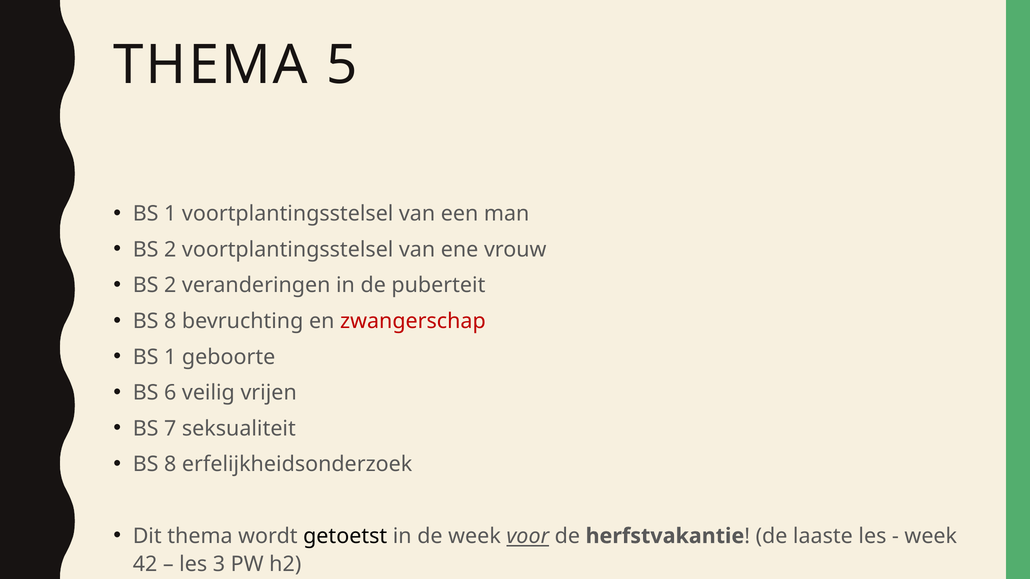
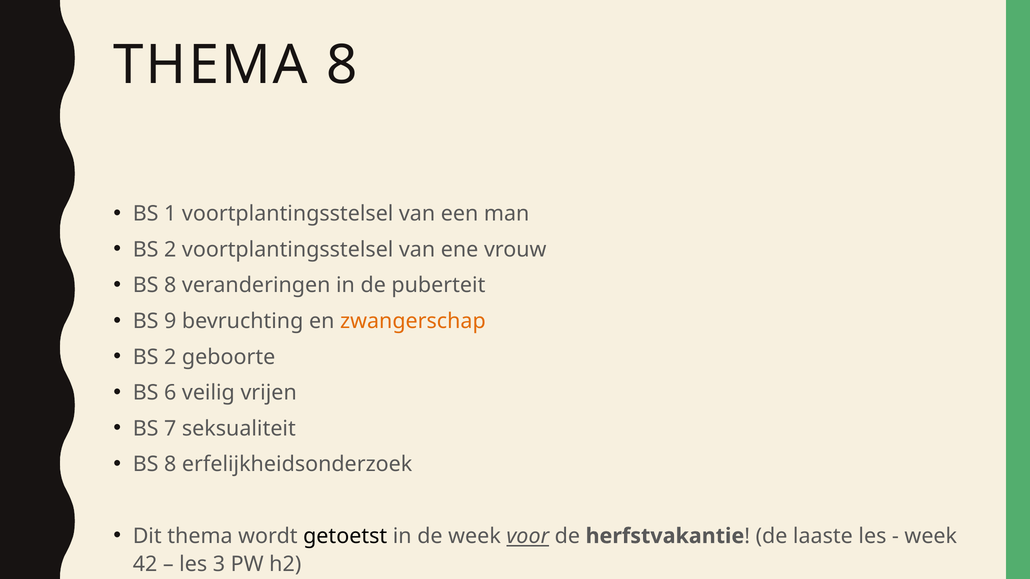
THEMA 5: 5 -> 8 (342, 65)
2: 2 -> 8 (170, 286)
8: 8 -> 9 (170, 321)
zwangerschap colour: red -> orange (413, 321)
1: 1 -> 2 (170, 357)
